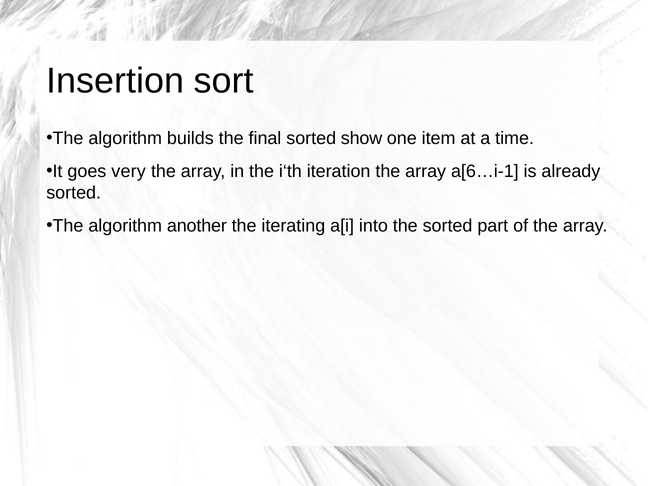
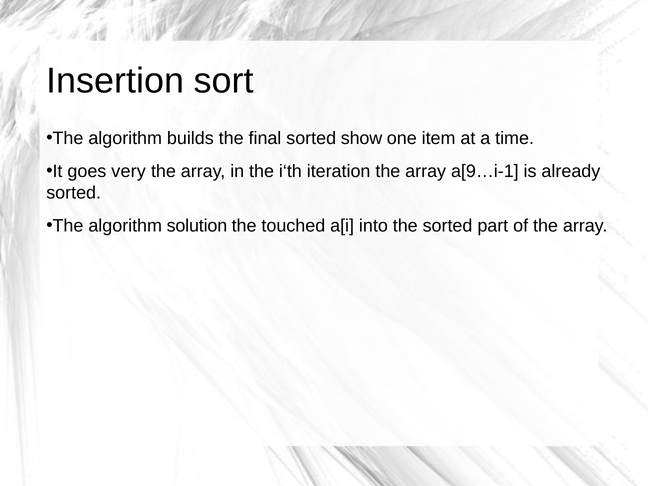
a[6…i-1: a[6…i-1 -> a[9…i-1 (485, 171)
another: another -> solution (197, 226)
iterating: iterating -> touched (293, 226)
